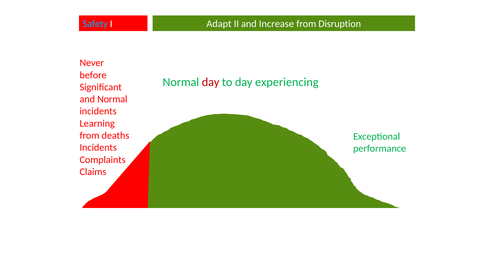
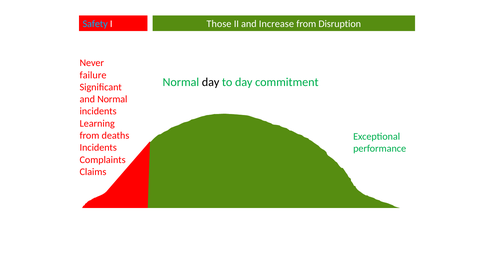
Adapt: Adapt -> Those (219, 24)
before: before -> failure (93, 75)
day colour: red -> black (211, 82)
experiencing: experiencing -> commitment (287, 82)
